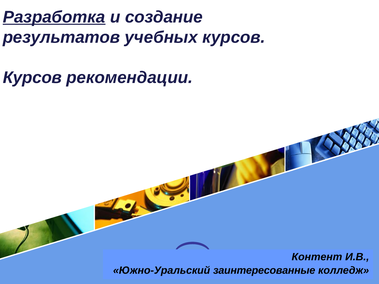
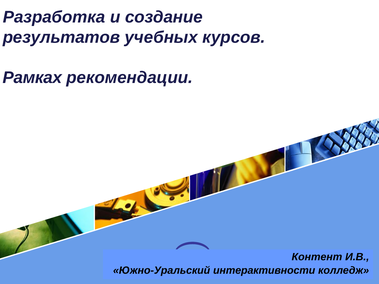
Разработка underline: present -> none (54, 17)
Курсов: Курсов -> Рамках (32, 78)
заинтересованные: заинтересованные -> интерактивности (264, 271)
